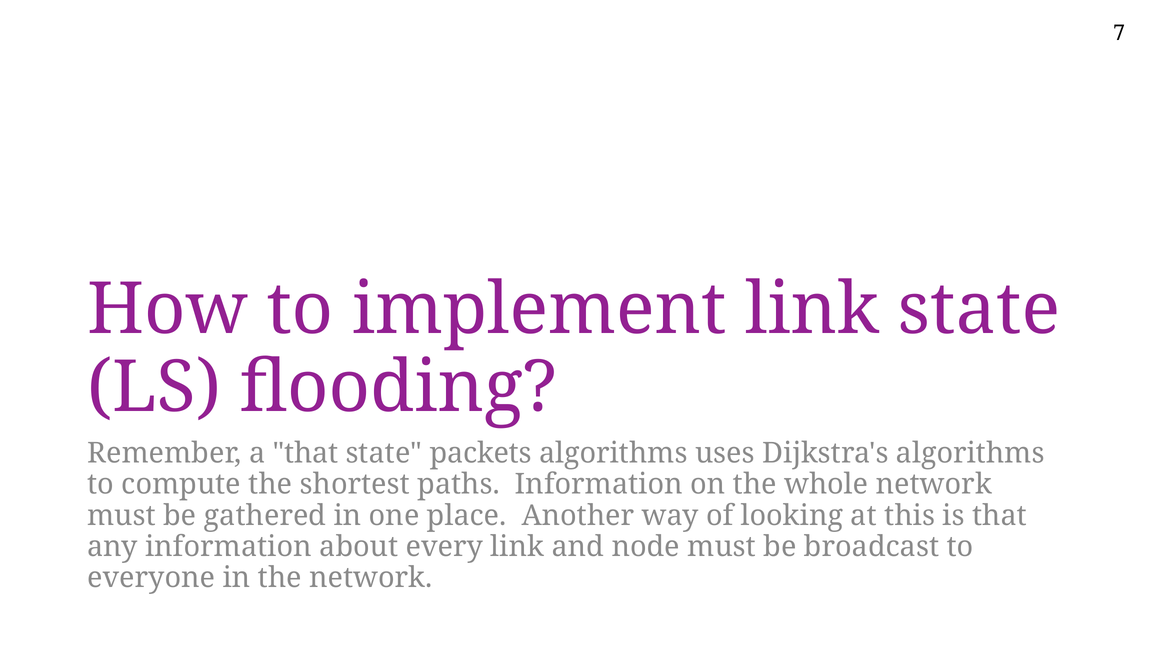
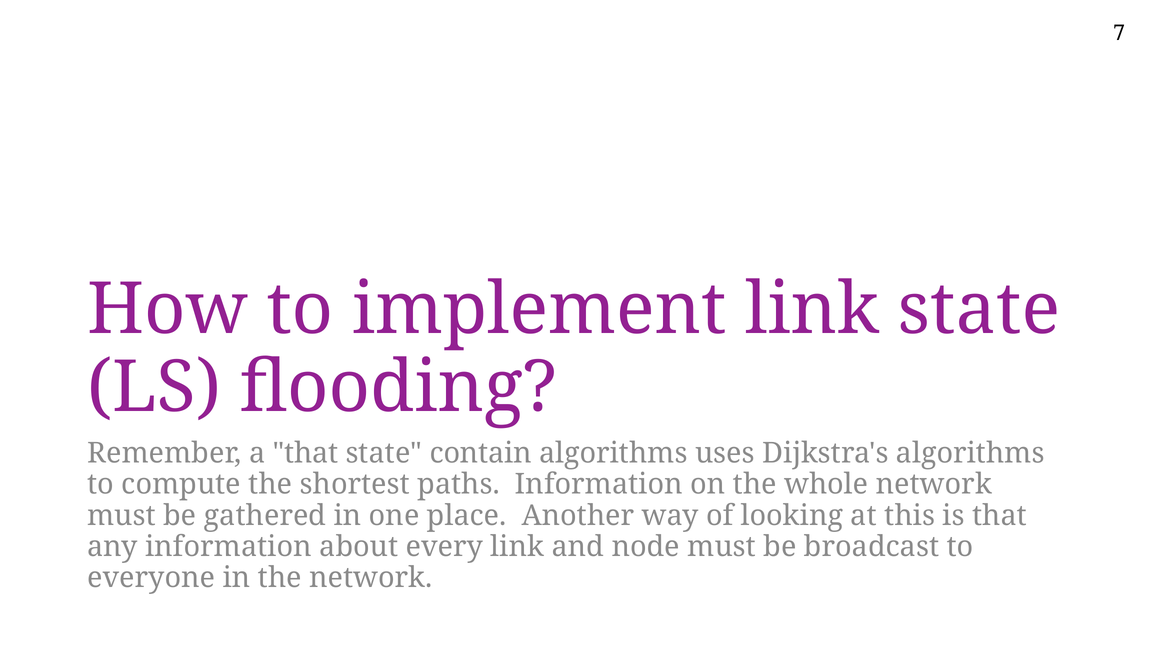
packets: packets -> contain (481, 453)
